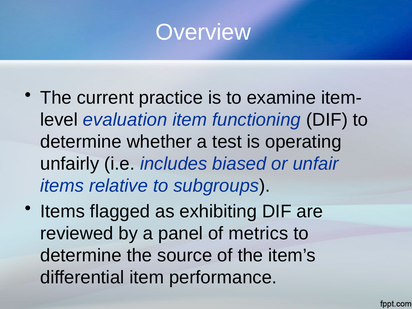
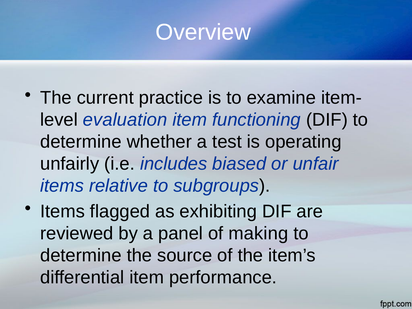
metrics: metrics -> making (258, 233)
